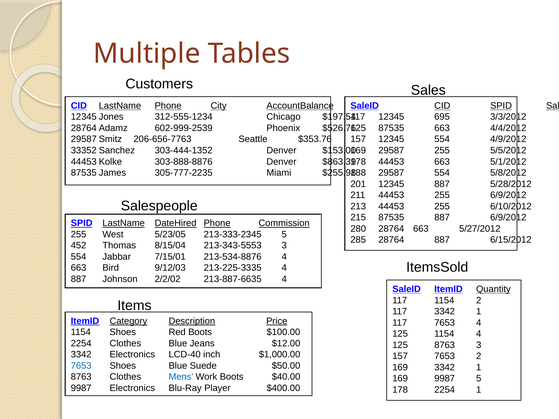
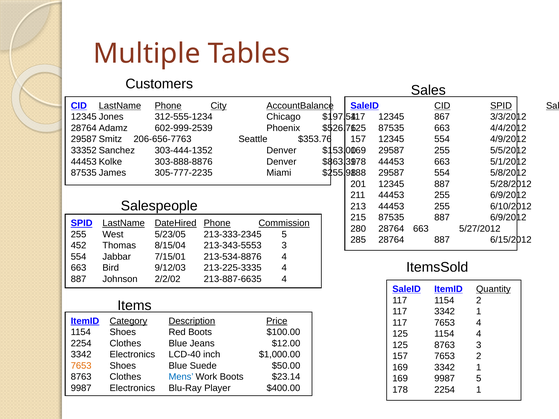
695: 695 -> 867 (442, 117)
7653 colour: blue -> orange (81, 366)
$40.00: $40.00 -> $23.14 (286, 377)
